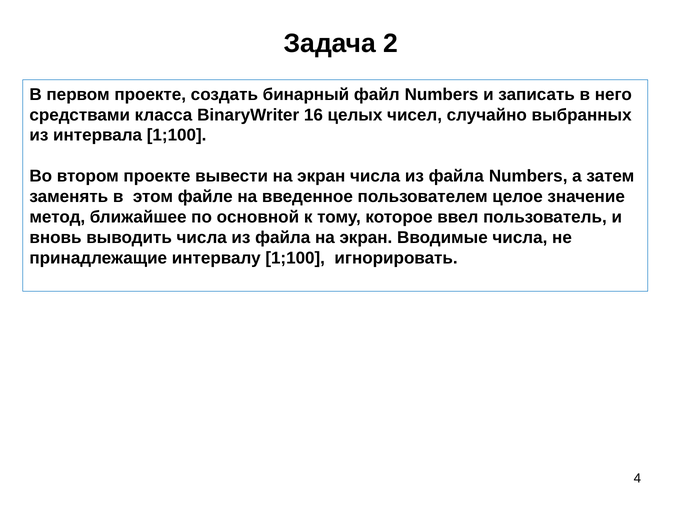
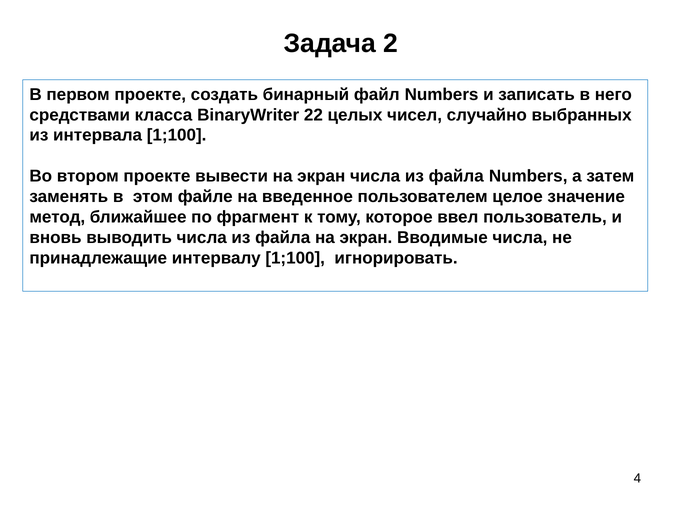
16: 16 -> 22 (313, 115)
основной: основной -> фрагмент (258, 217)
